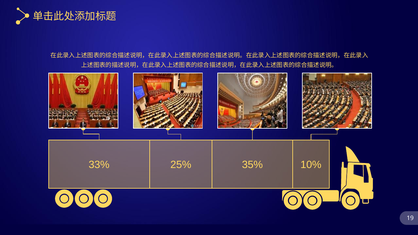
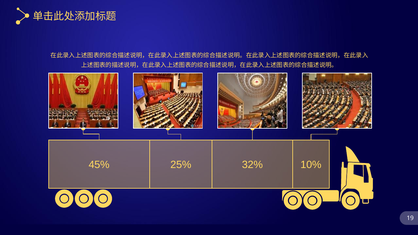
33%: 33% -> 45% (99, 165)
35%: 35% -> 32% (252, 165)
